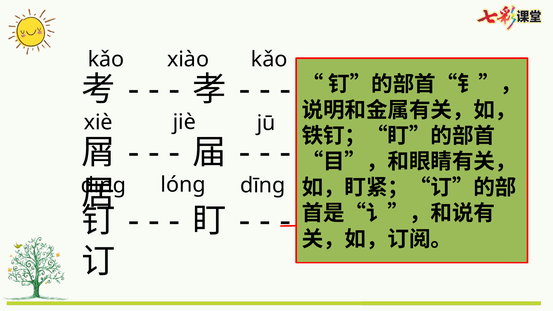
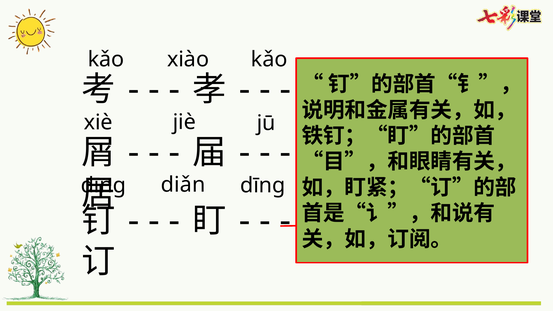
lóng: lóng -> diǎn (183, 185)
